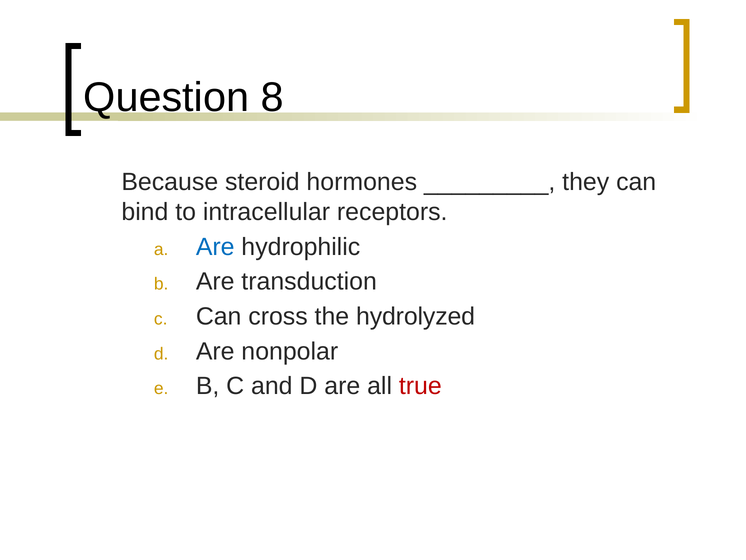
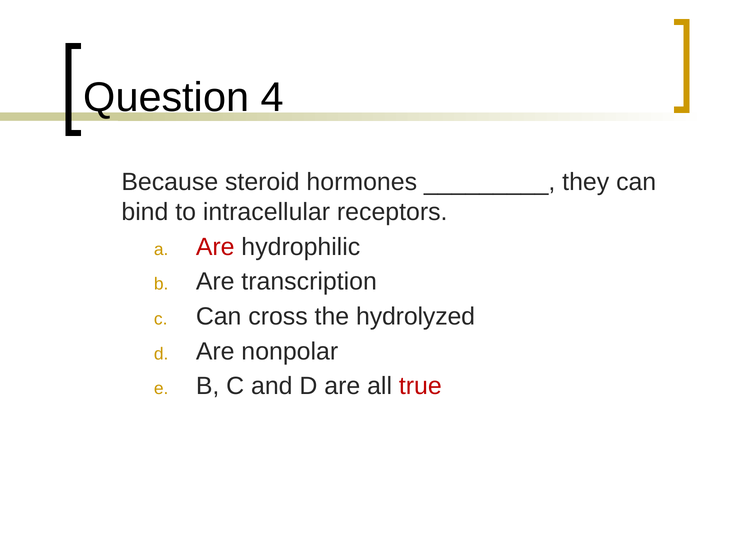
8: 8 -> 4 (272, 97)
Are colour: blue -> red (215, 247)
transduction: transduction -> transcription (309, 281)
